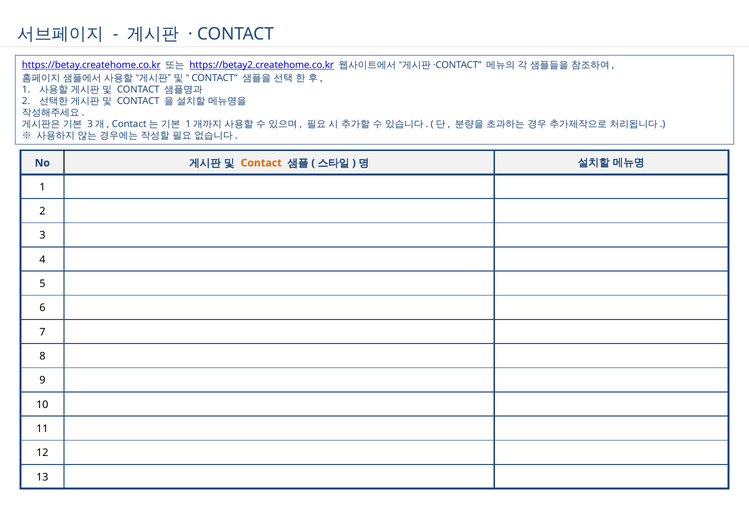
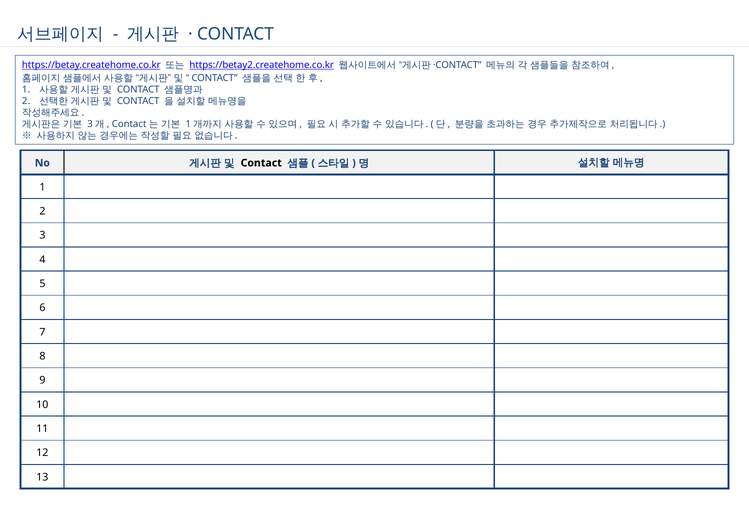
Contact colour: orange -> black (261, 163)
